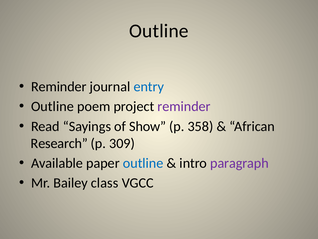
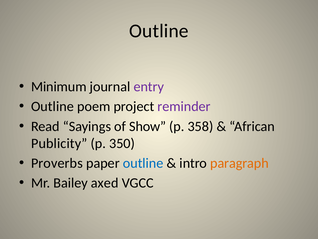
Reminder: Reminder -> Minimum (59, 87)
entry colour: blue -> purple (149, 87)
Research: Research -> Publicity (59, 143)
309: 309 -> 350 (122, 143)
Available: Available -> Proverbs (57, 163)
paragraph colour: purple -> orange (239, 163)
class: class -> axed (105, 183)
